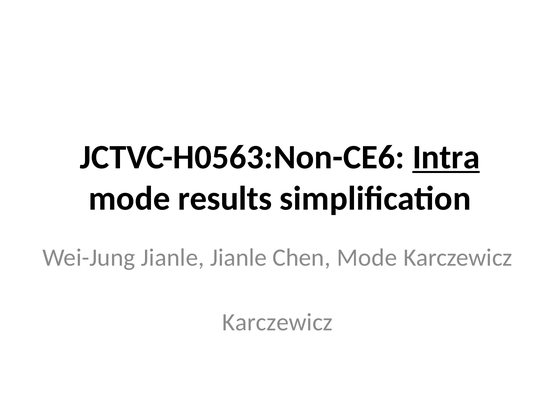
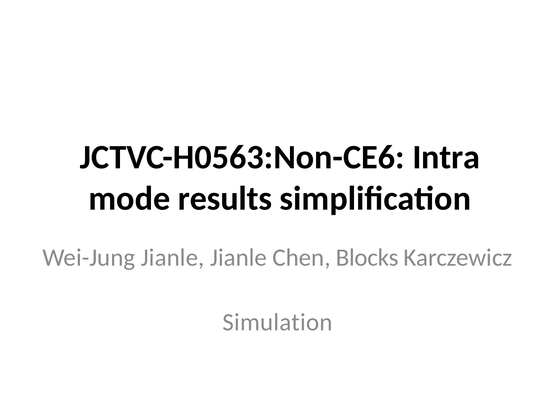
Intra underline: present -> none (446, 157)
Chen Mode: Mode -> Blocks (367, 257)
Karczewicz: Karczewicz -> Simulation (277, 322)
